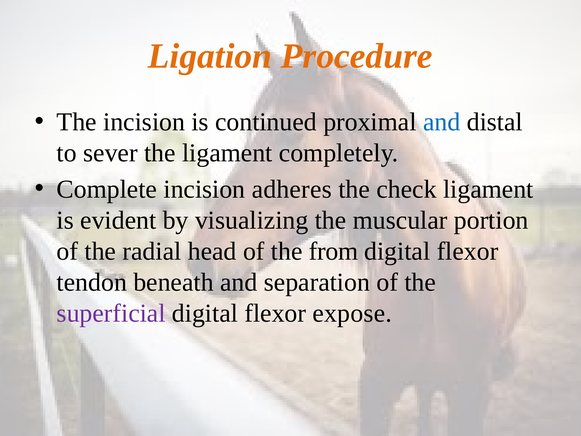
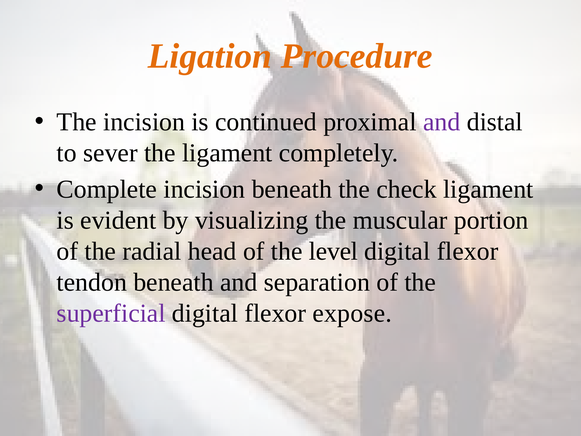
and colour: blue -> purple (442, 122)
incision adheres: adheres -> beneath (292, 189)
from: from -> level (334, 251)
